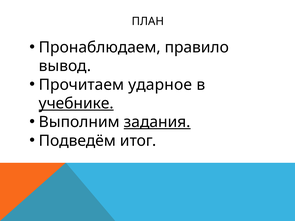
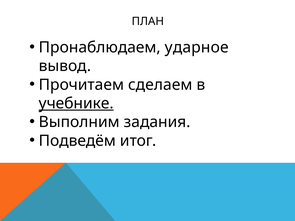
правило: правило -> ударное (197, 47)
ударное: ударное -> сделаем (160, 85)
задания underline: present -> none (157, 122)
